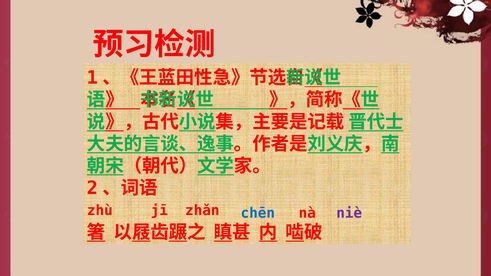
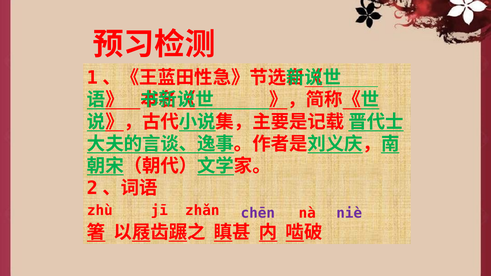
chēn colour: blue -> purple (258, 213)
